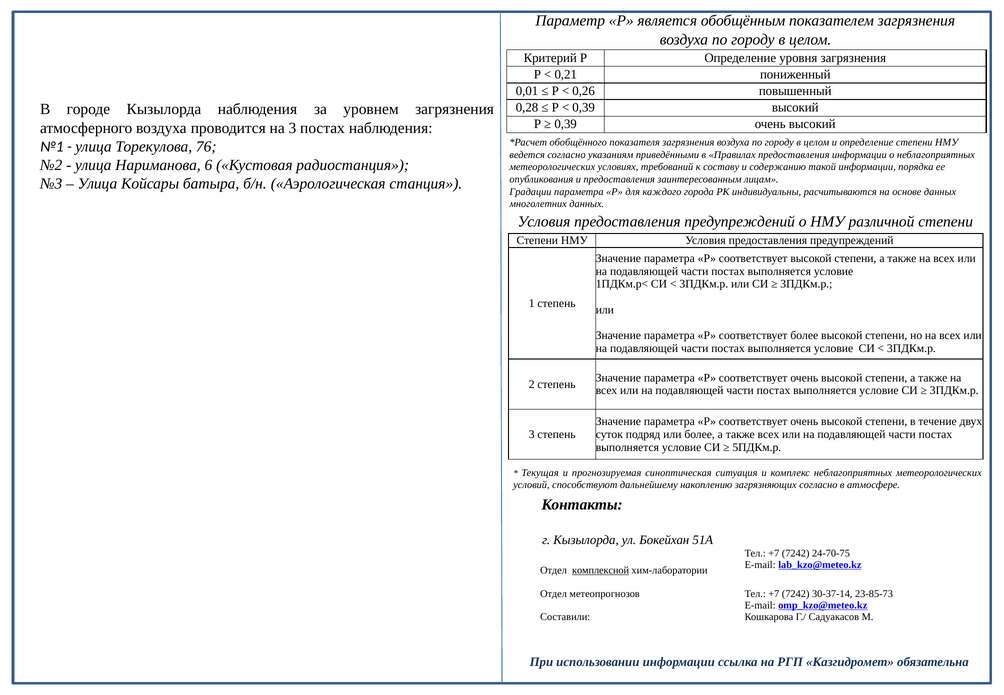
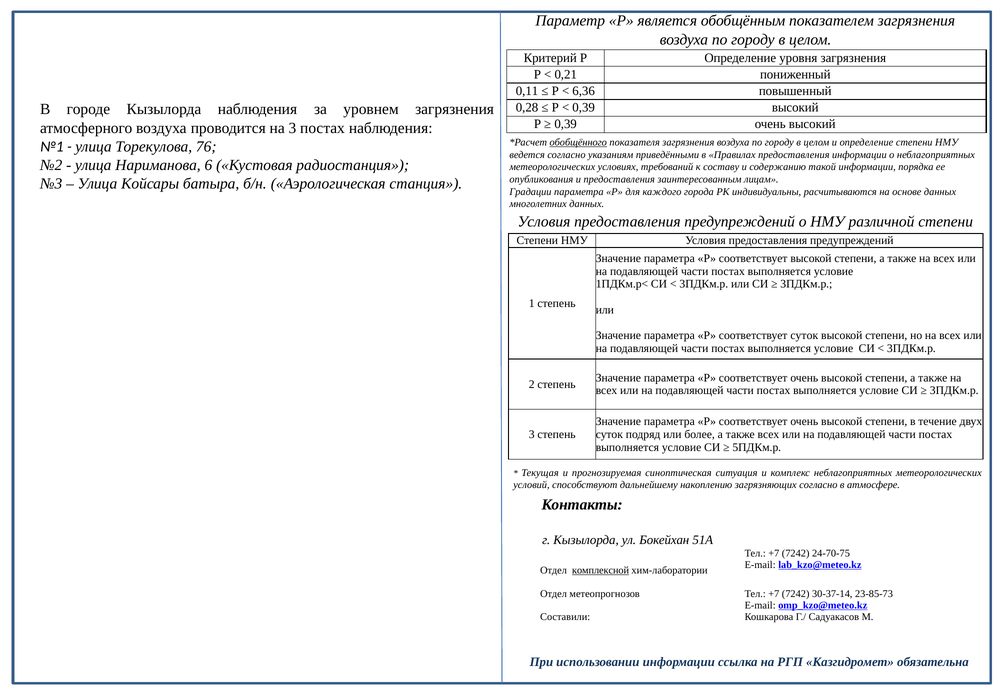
0,01: 0,01 -> 0,11 (527, 91)
0,26: 0,26 -> 6,36 (584, 91)
обобщённого underline: none -> present (578, 142)
соответствует более: более -> суток (804, 335)
